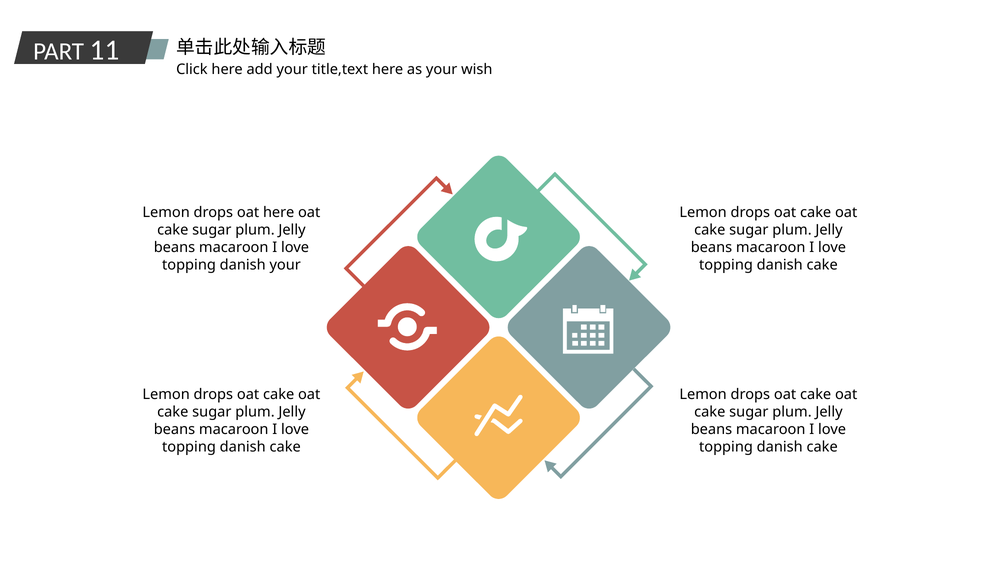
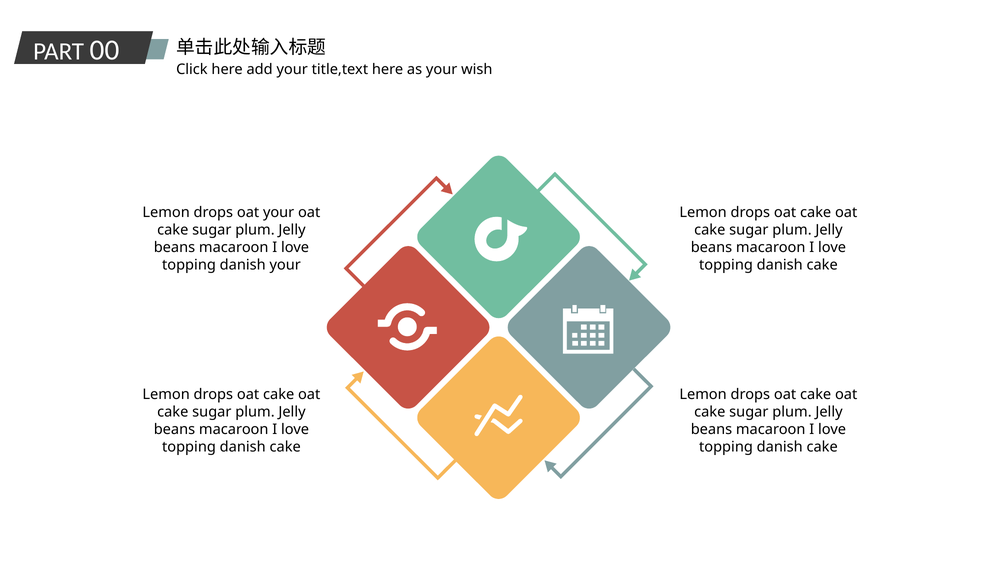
11: 11 -> 00 (105, 50)
oat here: here -> your (279, 212)
